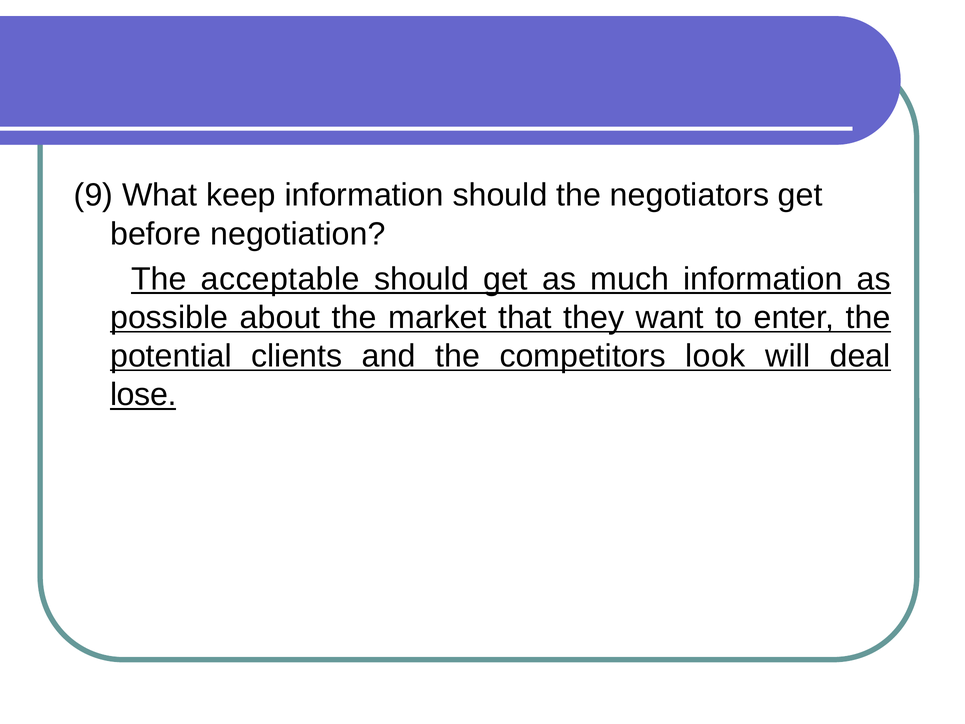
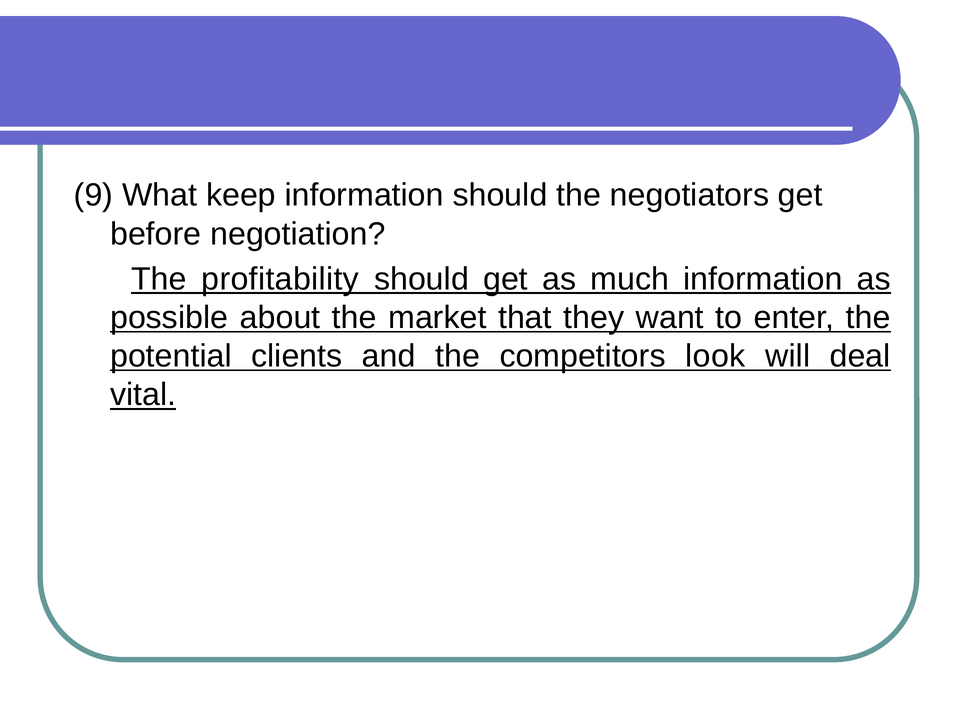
acceptable: acceptable -> profitability (280, 279)
lose: lose -> vital (143, 395)
